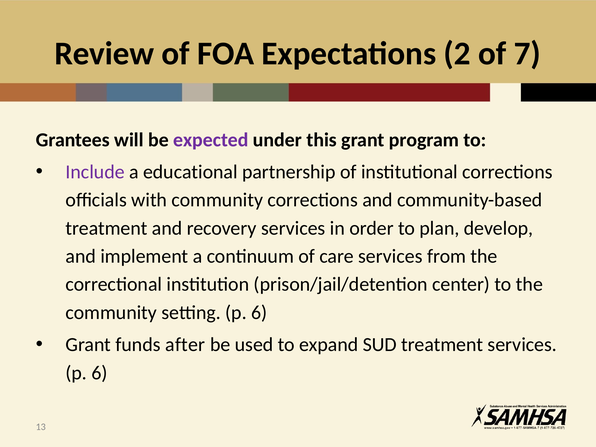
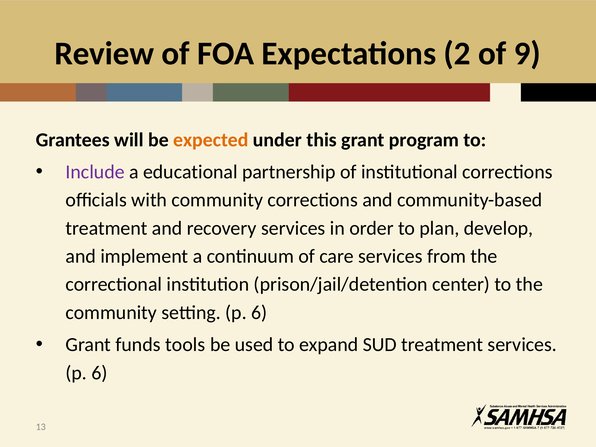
7: 7 -> 9 (527, 53)
expected colour: purple -> orange (211, 140)
after: after -> tools (185, 345)
